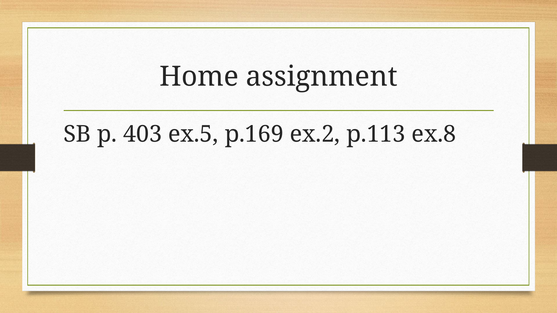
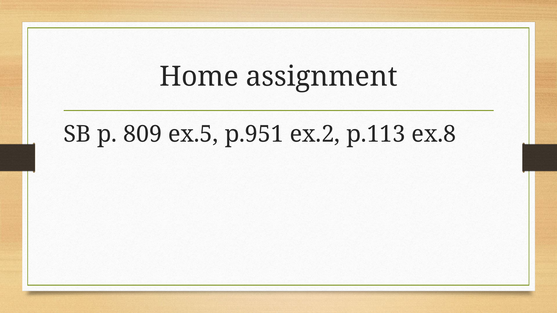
403: 403 -> 809 (143, 134)
р.169: р.169 -> р.951 (254, 134)
